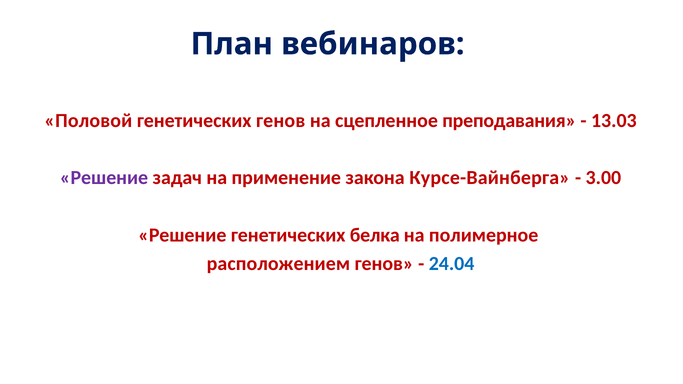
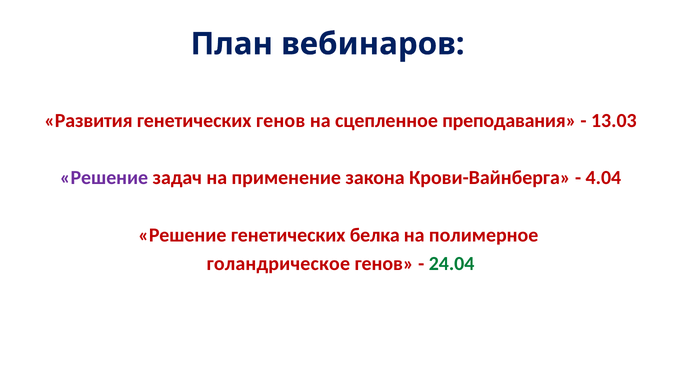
Половой: Половой -> Развития (88, 121)
Курсе-Вайнберга: Курсе-Вайнберга -> Крови-Вайнберга (490, 178)
3.00: 3.00 -> 4.04 (603, 178)
расположением: расположением -> голандрическое (278, 264)
24.04 colour: blue -> green (452, 264)
